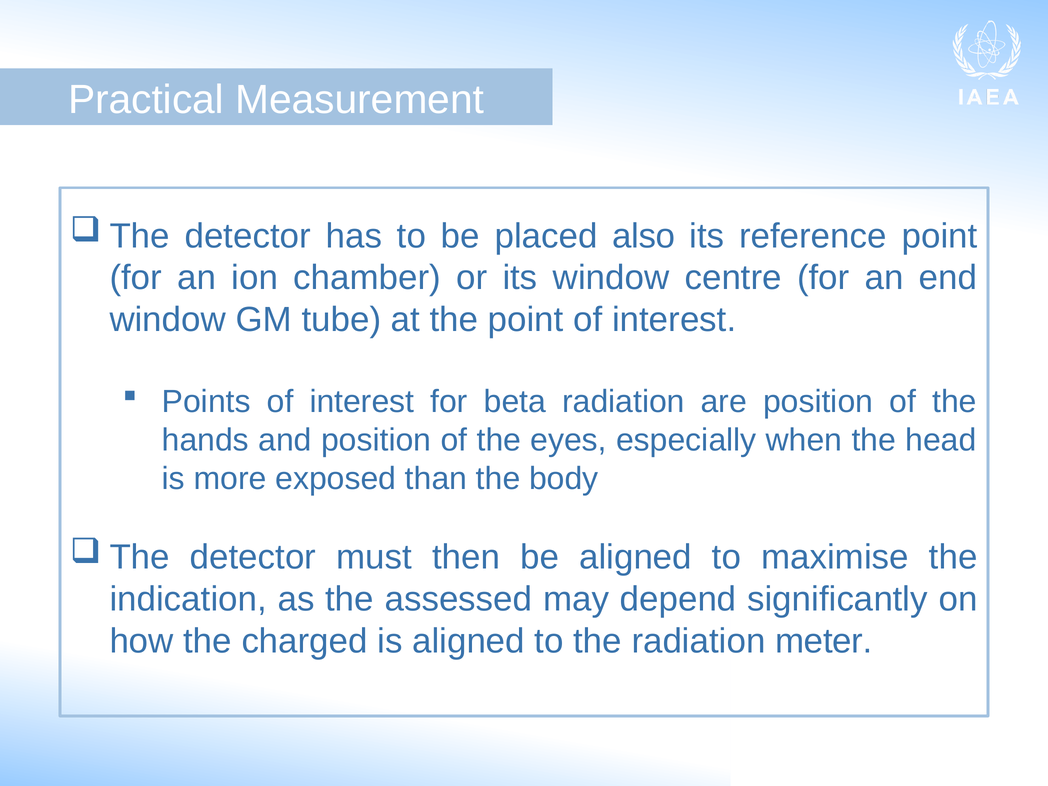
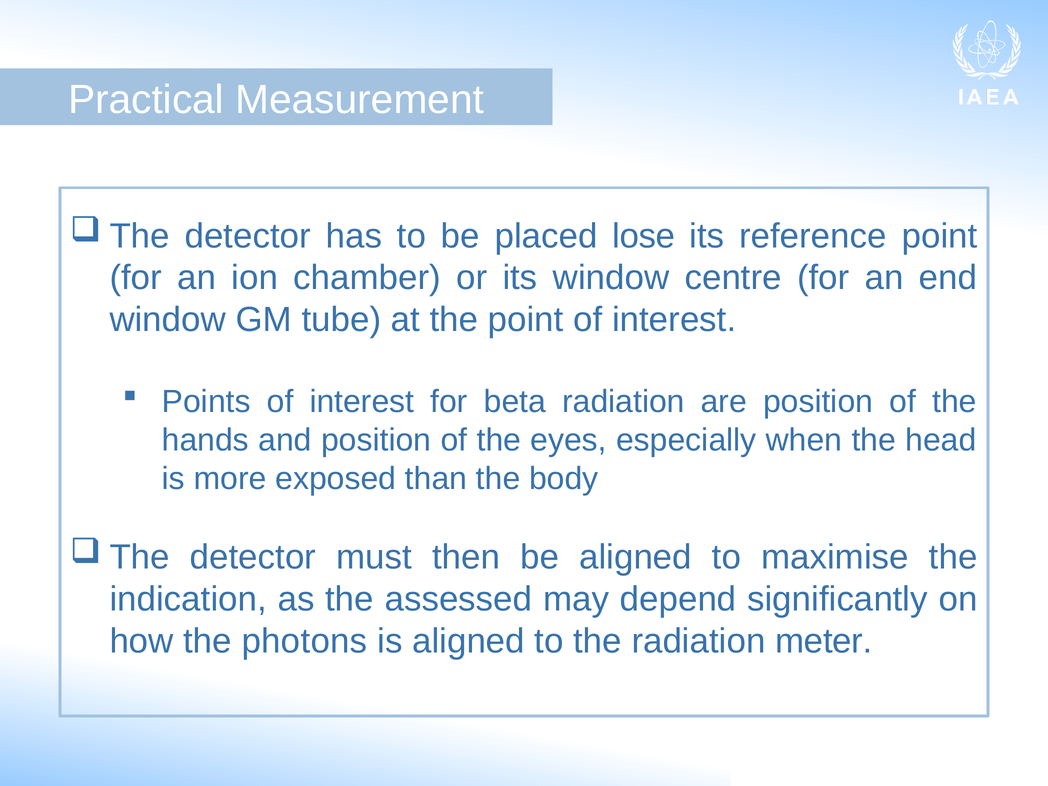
also: also -> lose (644, 236)
charged: charged -> photons (304, 641)
